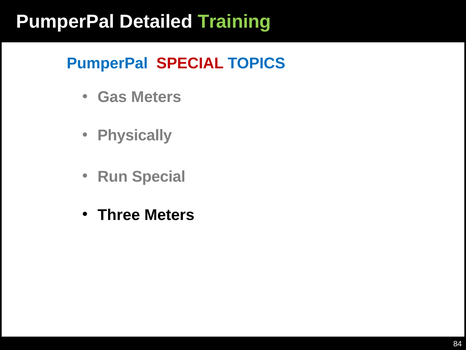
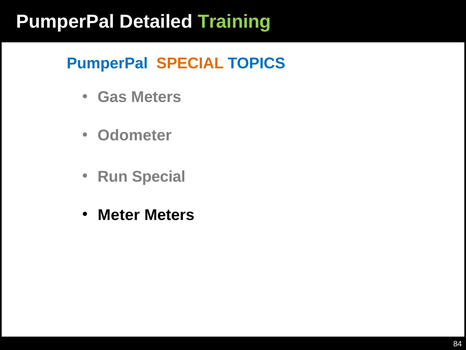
SPECIAL colour: red -> orange (190, 63)
Physically: Physically -> Odometer (135, 135)
Three: Three -> Meter (119, 215)
